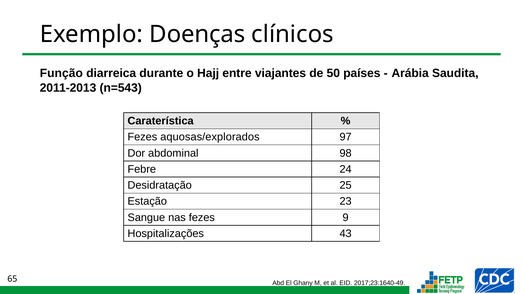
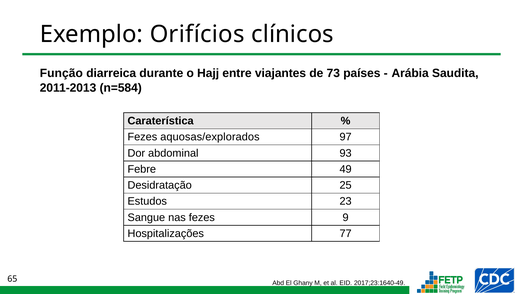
Doenças: Doenças -> Orifícios (197, 34)
50: 50 -> 73 (333, 73)
n=543: n=543 -> n=584 (121, 88)
98: 98 -> 93 (346, 153)
24: 24 -> 49 (346, 169)
Estação: Estação -> Estudos (147, 201)
43: 43 -> 77 (346, 234)
